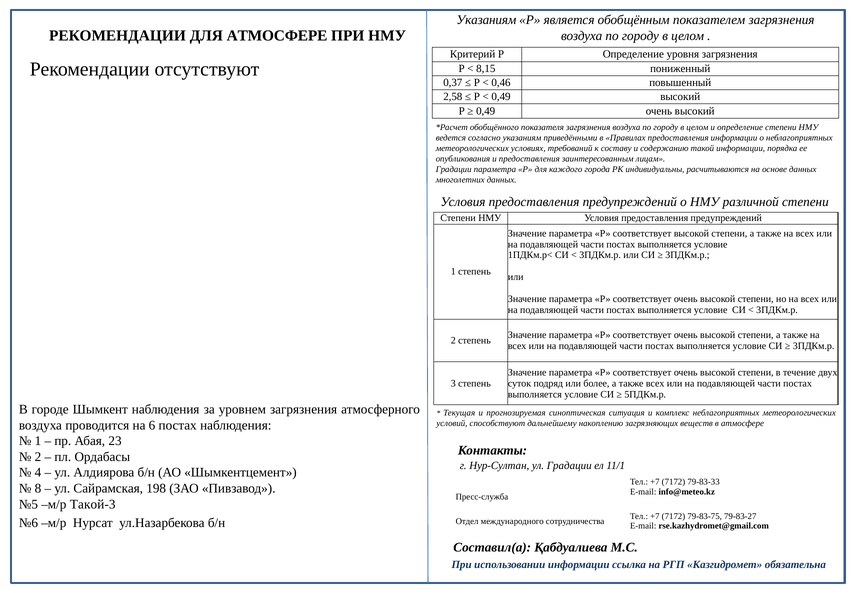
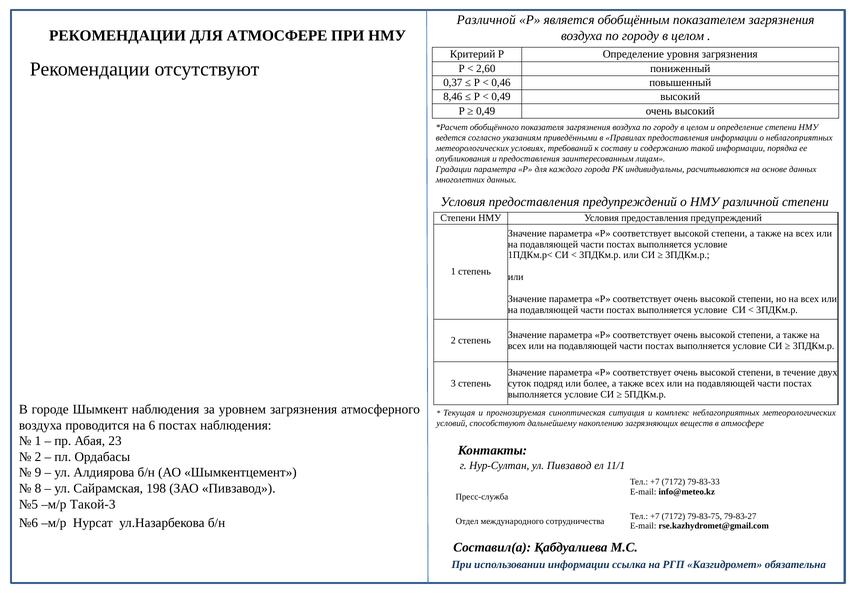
Указаниям: Указаниям -> Различной (486, 20)
8,15: 8,15 -> 2,60 (486, 68)
2,58: 2,58 -> 8,46 (453, 97)
ул Градации: Градации -> Пивзавод (569, 465)
4: 4 -> 9 (38, 472)
